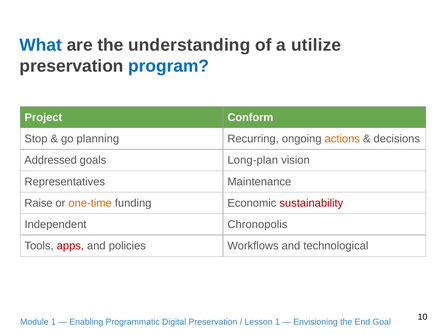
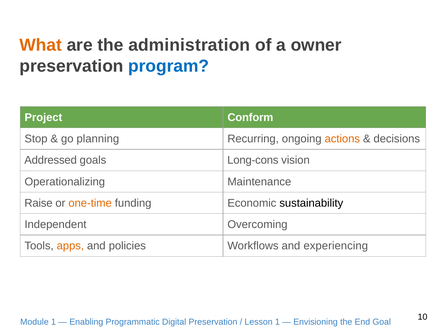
What colour: blue -> orange (41, 45)
understanding: understanding -> administration (189, 45)
utilize: utilize -> owner (316, 45)
Long-plan: Long-plan -> Long-cons (253, 160)
Representatives: Representatives -> Operationalizing (65, 181)
sustainability colour: red -> black (311, 203)
Chronopolis: Chronopolis -> Overcoming (257, 224)
apps colour: red -> orange (70, 246)
technological: technological -> experiencing (336, 246)
